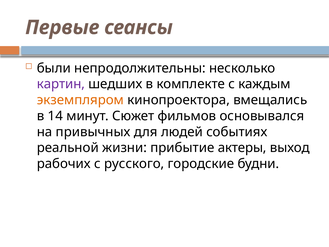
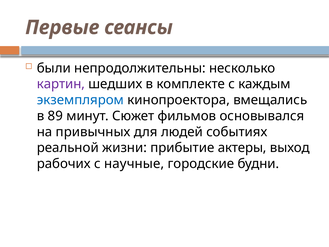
экземпляром colour: orange -> blue (80, 100)
14: 14 -> 89 (55, 116)
русского: русского -> научные (134, 164)
